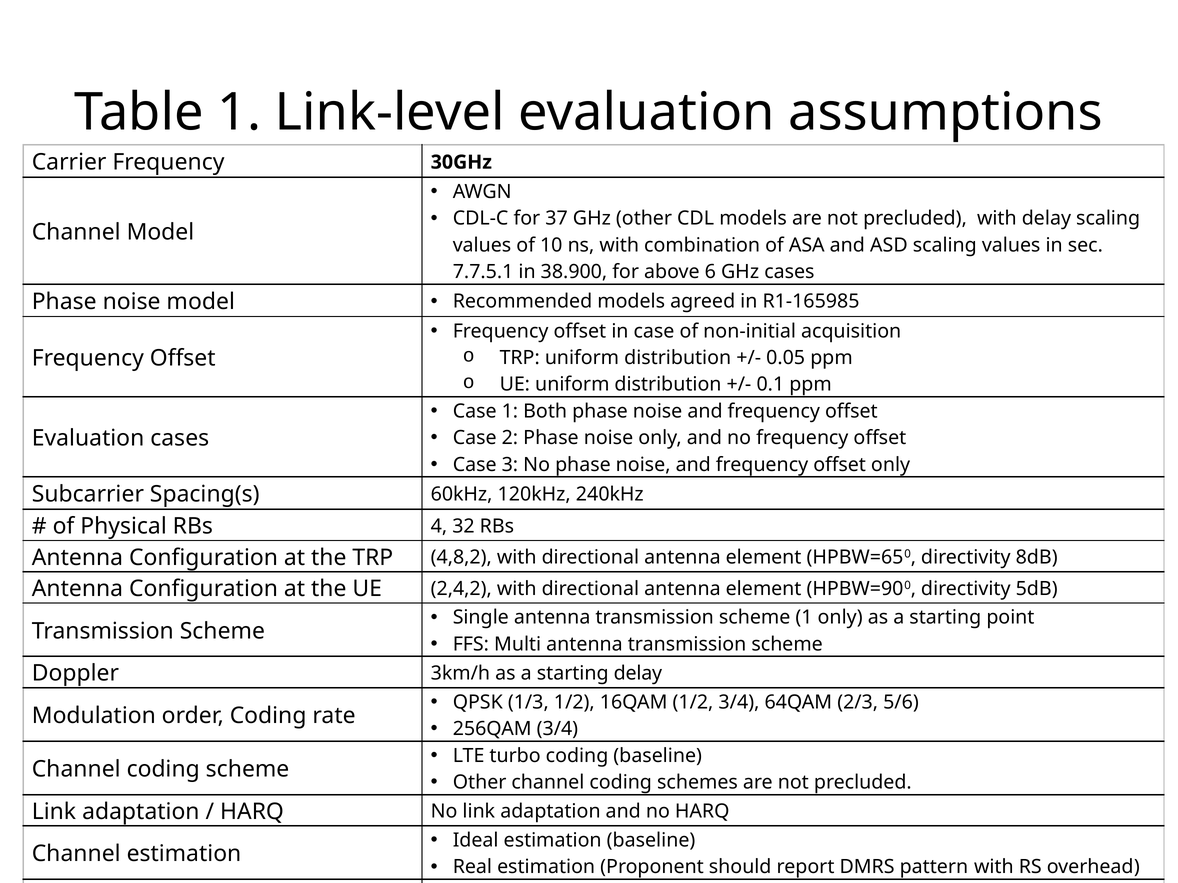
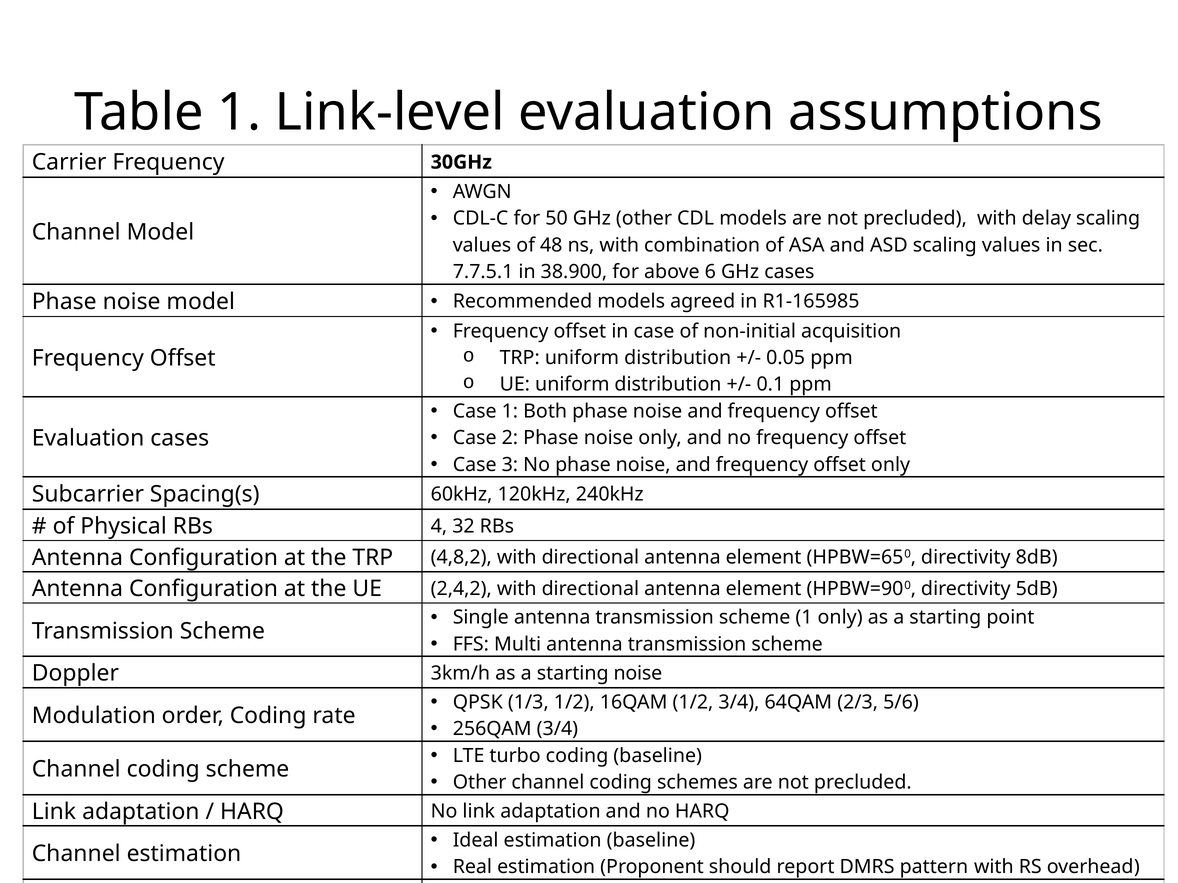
37: 37 -> 50 (557, 219)
10: 10 -> 48 (551, 245)
starting delay: delay -> noise (638, 674)
